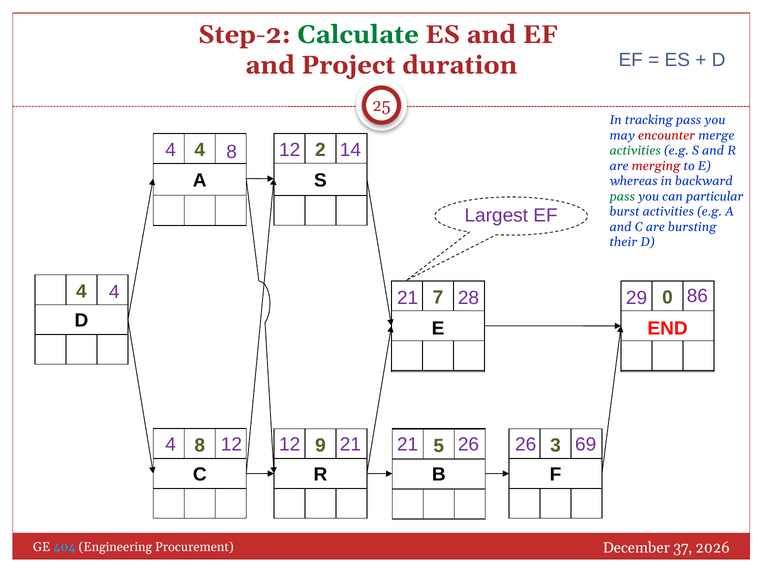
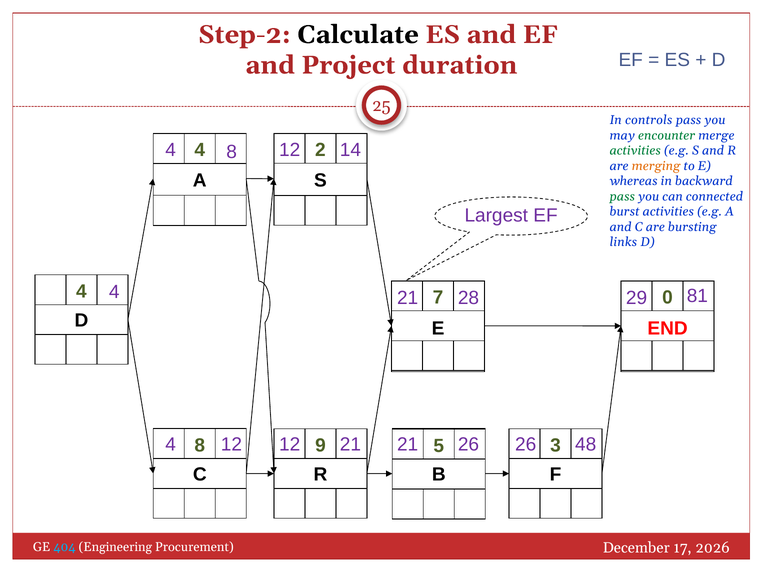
Calculate colour: green -> black (358, 35)
tracking: tracking -> controls (649, 120)
encounter colour: red -> green (667, 135)
merging colour: red -> orange (656, 166)
particular: particular -> connected (715, 196)
their: their -> links (623, 242)
86: 86 -> 81 (697, 296)
69: 69 -> 48 (586, 445)
37: 37 -> 17 (683, 548)
